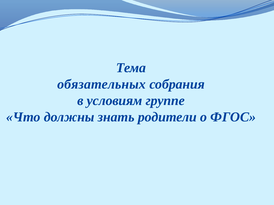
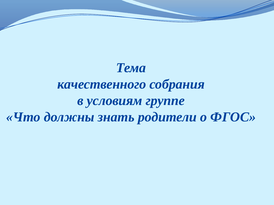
обязательных: обязательных -> качественного (102, 84)
